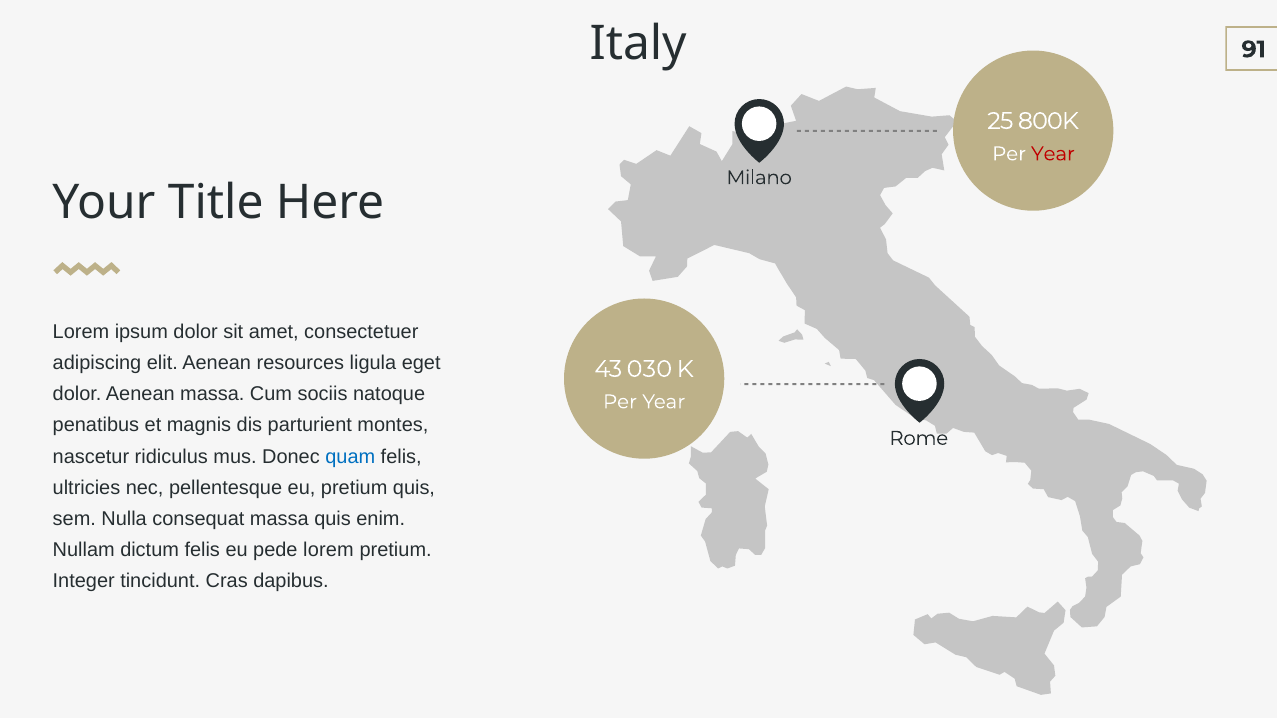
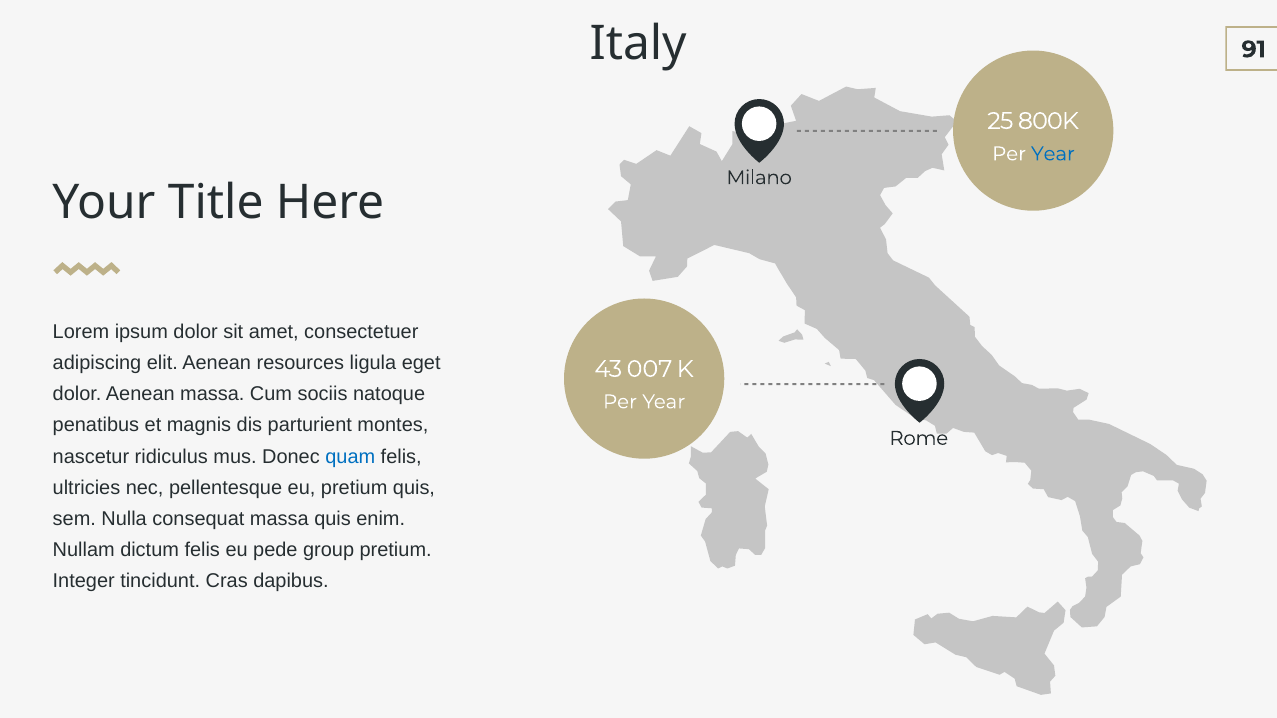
Year colour: red -> blue (1053, 154)
030: 030 -> 007 (649, 369)
pede lorem: lorem -> group (329, 550)
